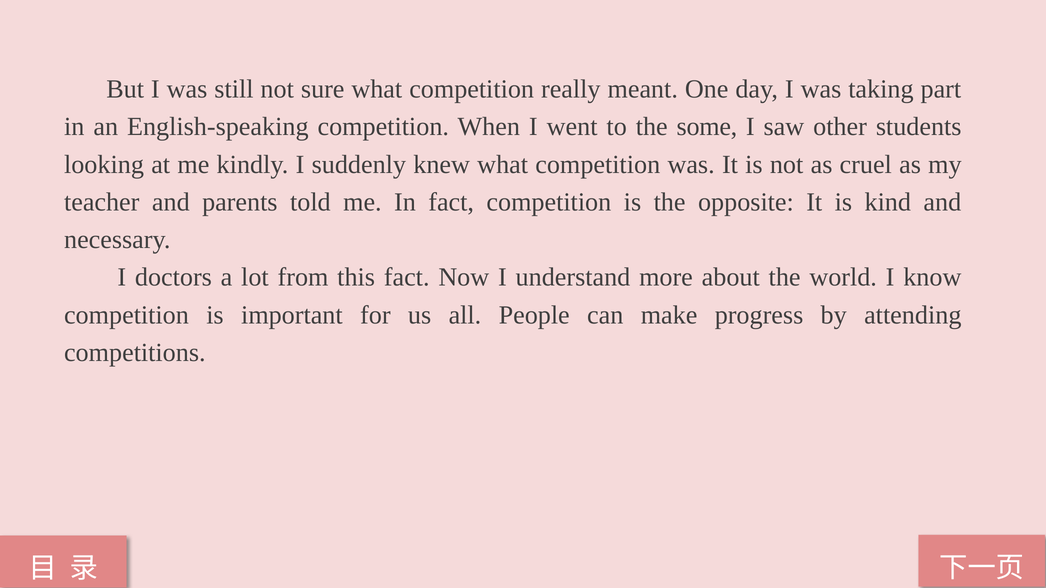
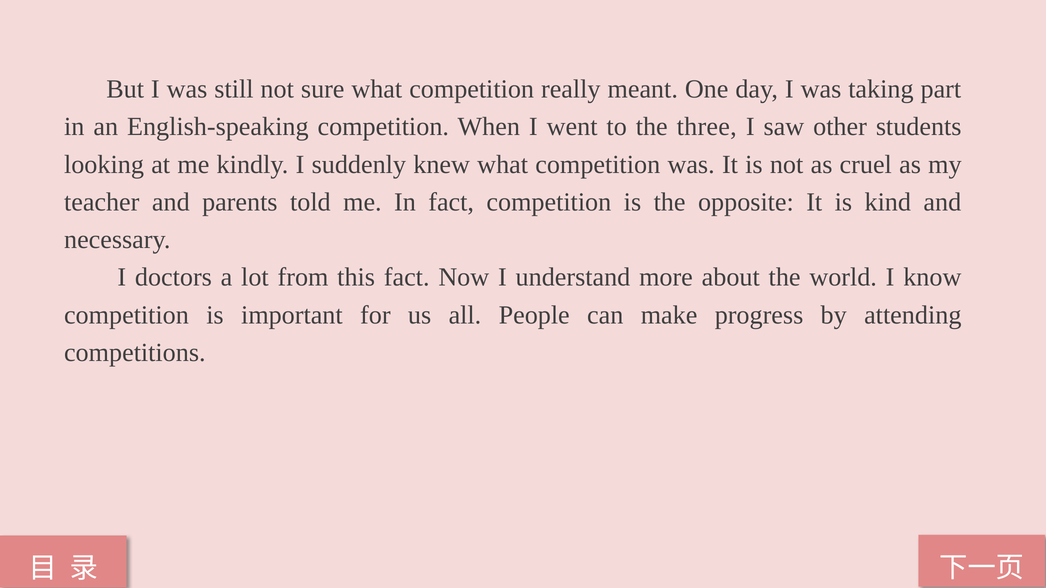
some: some -> three (707, 127)
